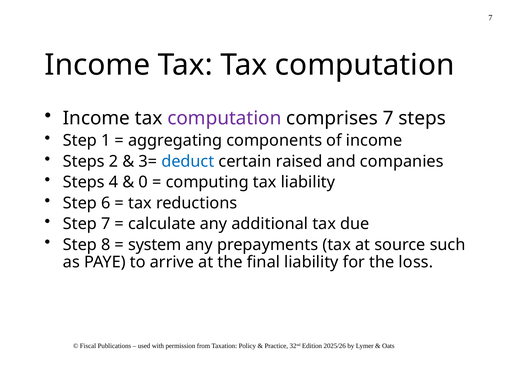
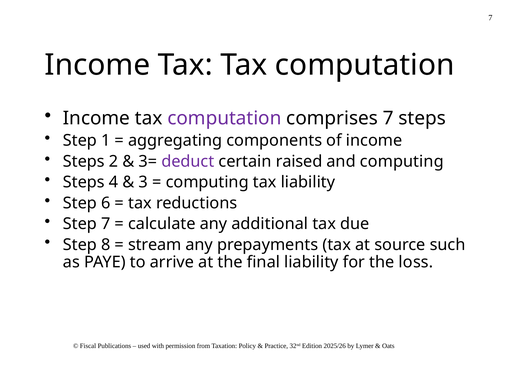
deduct colour: blue -> purple (188, 162)
and companies: companies -> computing (402, 162)
0: 0 -> 3 (143, 182)
system: system -> stream (155, 245)
